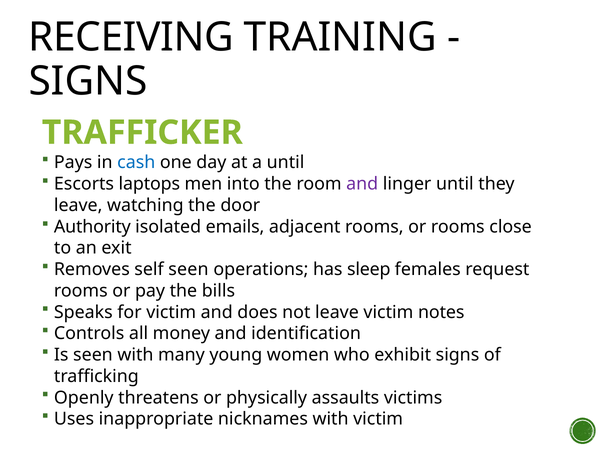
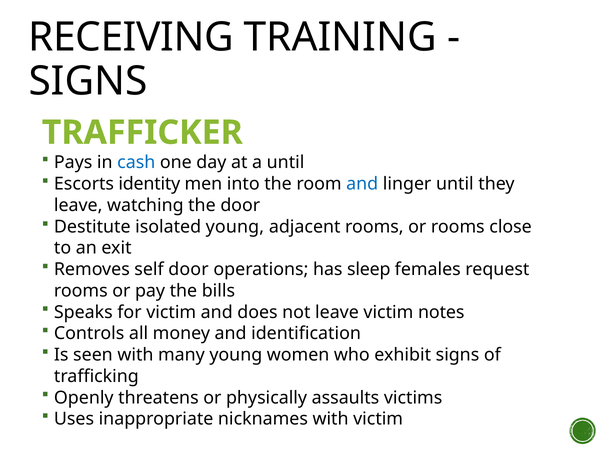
laptops: laptops -> identity (149, 184)
and colour: purple -> blue (362, 184)
Authority: Authority -> Destitute (92, 227)
isolated emails: emails -> young (235, 227)
self seen: seen -> door (188, 270)
